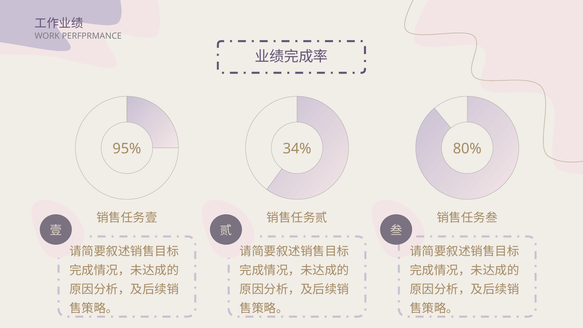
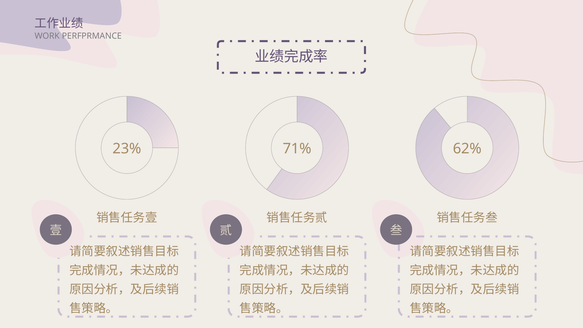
95%: 95% -> 23% (127, 149)
34%: 34% -> 71% (297, 149)
80%: 80% -> 62% (467, 149)
